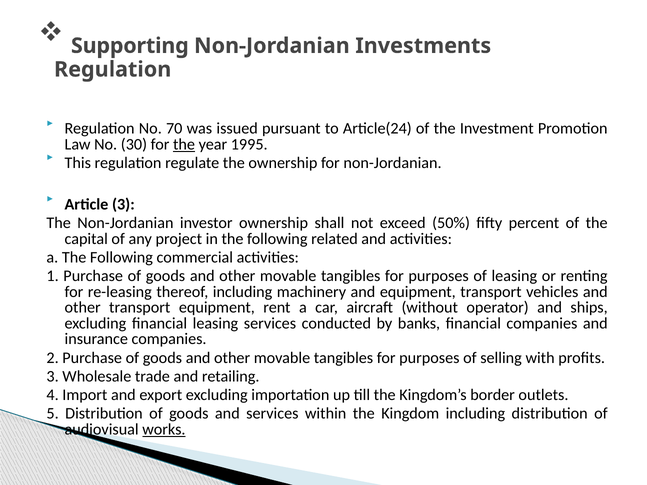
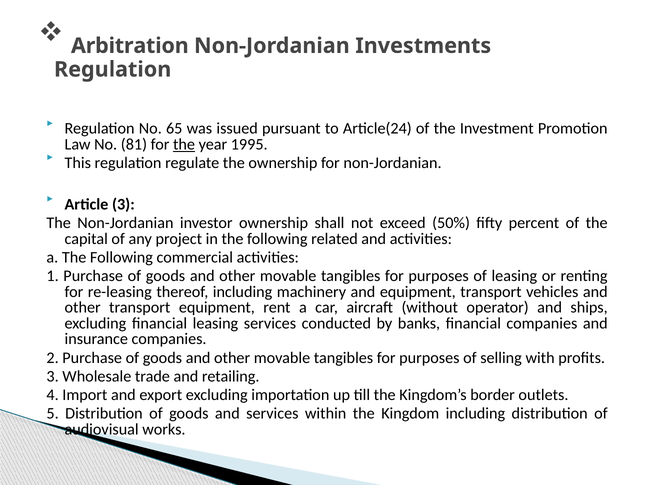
Supporting: Supporting -> Arbitration (130, 46)
70: 70 -> 65 (174, 129)
30: 30 -> 81 (134, 144)
works underline: present -> none (164, 430)
